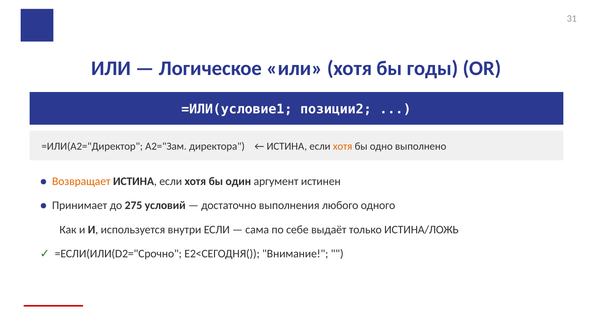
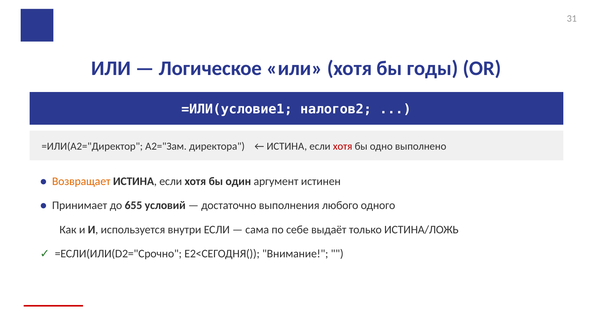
позиции2: позиции2 -> налогов2 (336, 109)
хотя colour: orange -> red (343, 146)
275: 275 -> 655 (133, 205)
